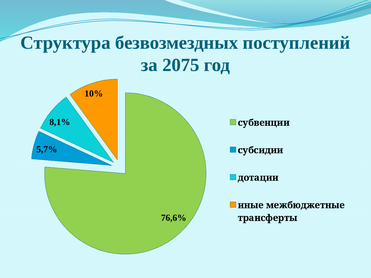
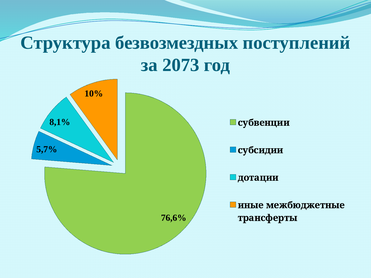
2075: 2075 -> 2073 (181, 65)
